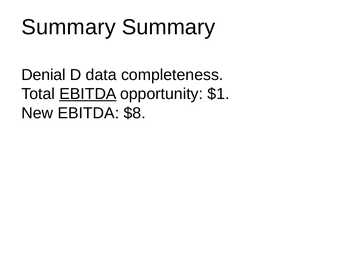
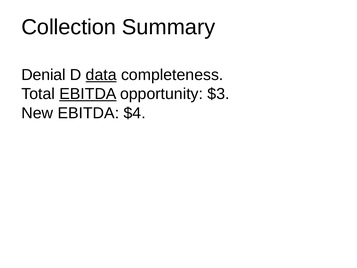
Summary: Summary -> Collection (69, 27)
data underline: none -> present (101, 75)
$1: $1 -> $3 (218, 94)
$8: $8 -> $4 (135, 113)
